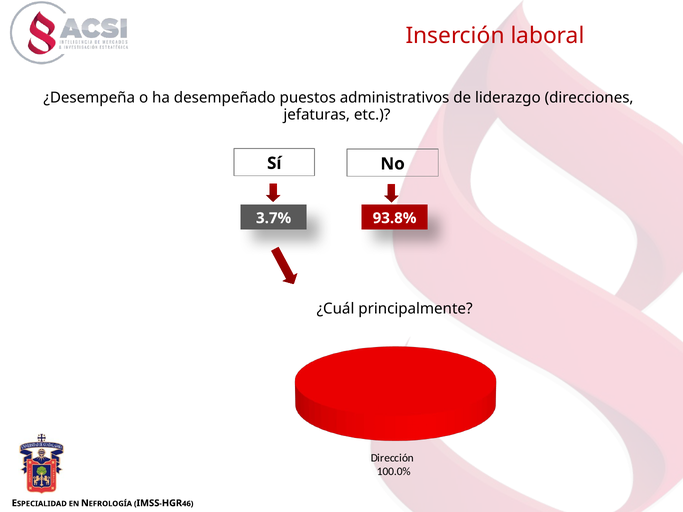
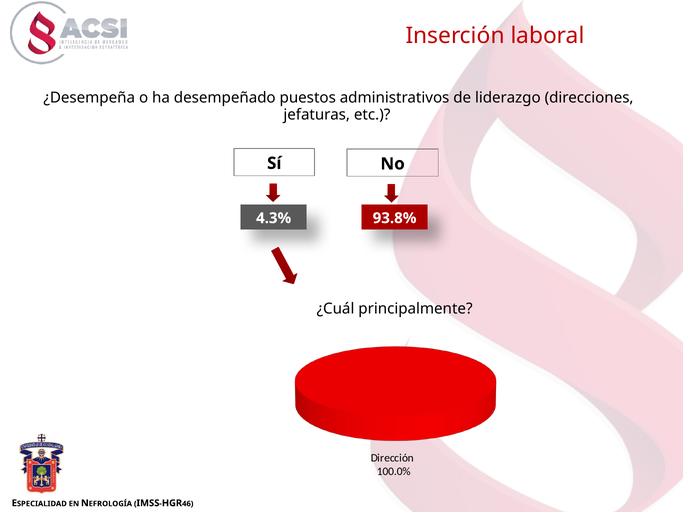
3.7%: 3.7% -> 4.3% (274, 218)
